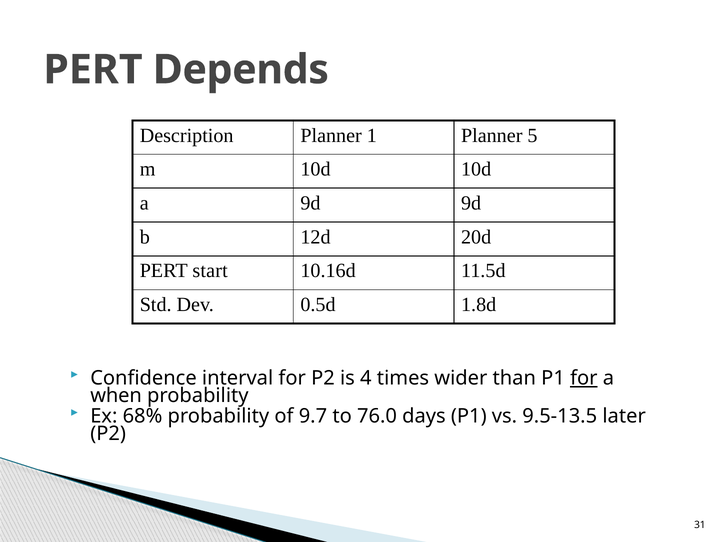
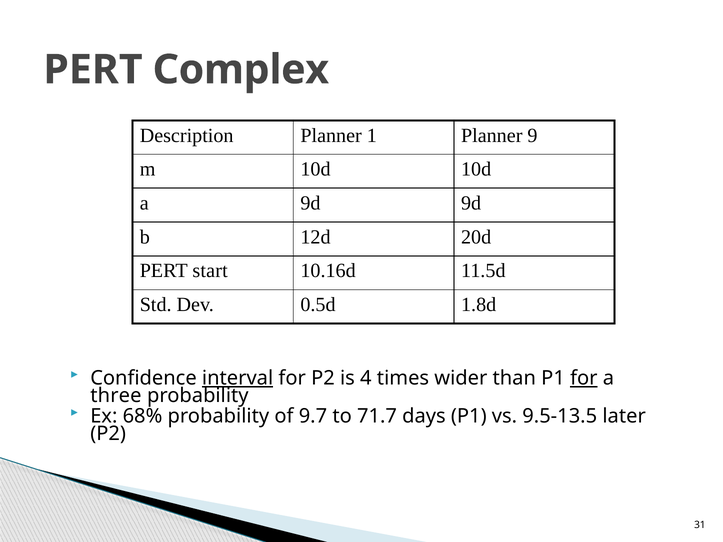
Depends: Depends -> Complex (241, 70)
5: 5 -> 9 (532, 135)
interval underline: none -> present (238, 378)
when: when -> three (116, 396)
76.0: 76.0 -> 71.7 (377, 416)
